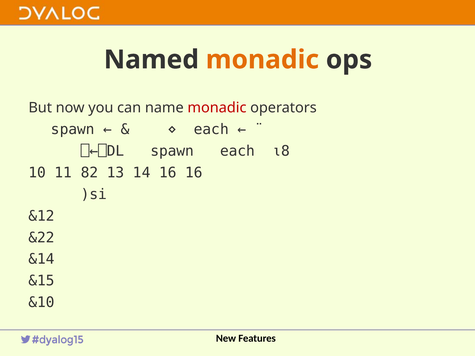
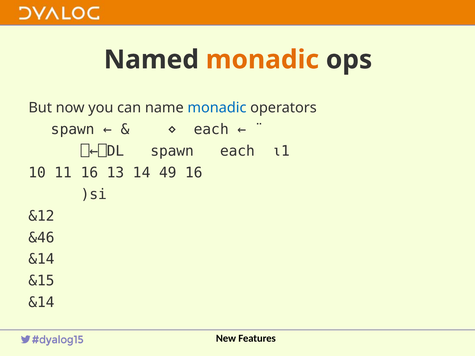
monadic colour: red -> blue (217, 108)
⍳8: ⍳8 -> ⍳1 (281, 151)
11 82: 82 -> 16 (89, 173)
14 16: 16 -> 49 (168, 173)
&22: &22 -> &46 (42, 238)
&10: &10 -> &14 (42, 303)
